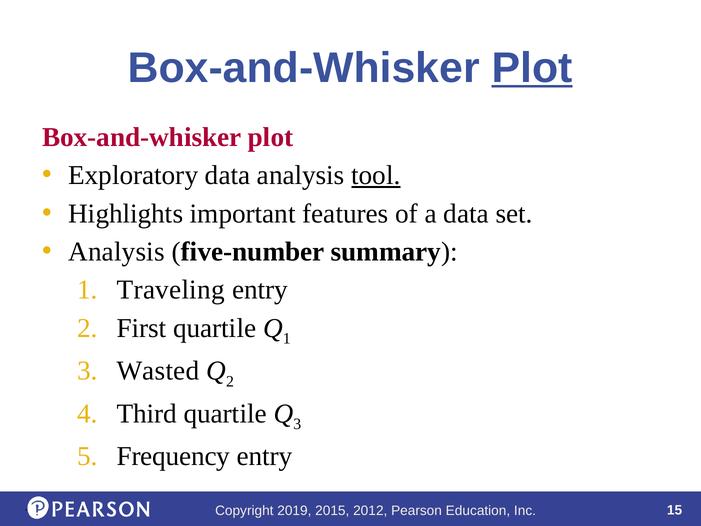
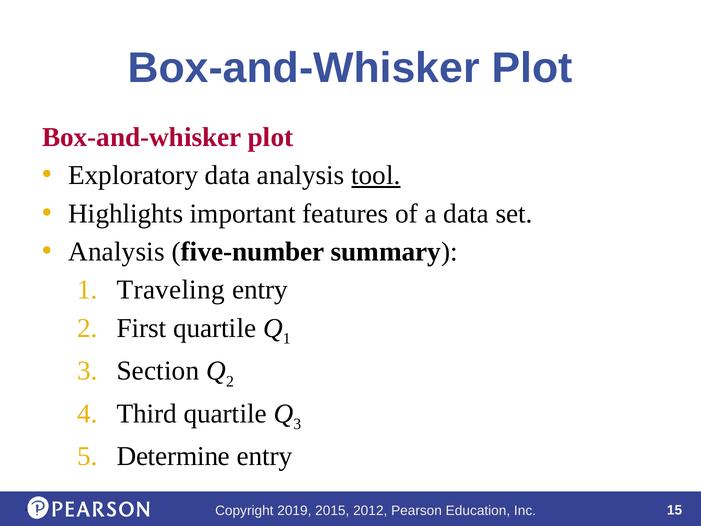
Plot underline: present -> none (532, 68)
Wasted: Wasted -> Section (158, 371)
Frequency: Frequency -> Determine (173, 456)
